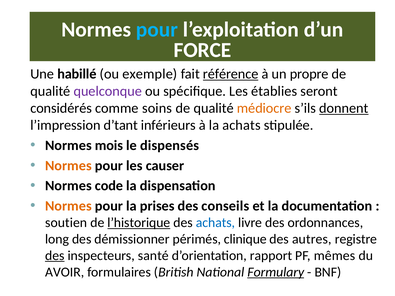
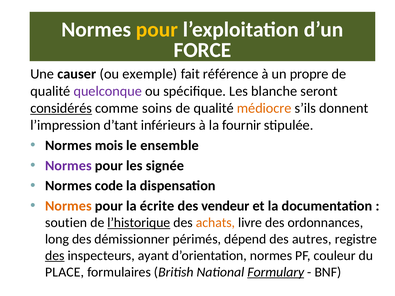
pour colour: light blue -> yellow (157, 29)
habillé: habillé -> causer (77, 74)
référence underline: present -> none (231, 74)
établies: établies -> blanche (274, 91)
considérés underline: none -> present (61, 108)
donnent underline: present -> none (344, 108)
la achats: achats -> fournir (242, 125)
dispensés: dispensés -> ensemble (170, 146)
Normes colour: orange -> purple (68, 166)
causer: causer -> signée (165, 166)
prises: prises -> écrite (157, 206)
conseils: conseils -> vendeur (225, 206)
achats colour: blue -> orange (215, 223)
clinique: clinique -> dépend (245, 239)
santé: santé -> ayant (153, 256)
d’orientation rapport: rapport -> normes (271, 256)
mêmes: mêmes -> couleur (335, 256)
AVOIR: AVOIR -> PLACE (65, 272)
